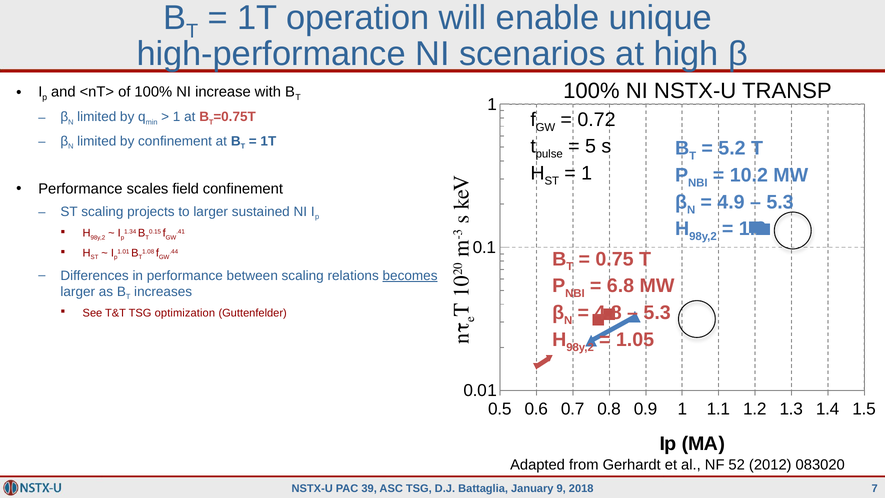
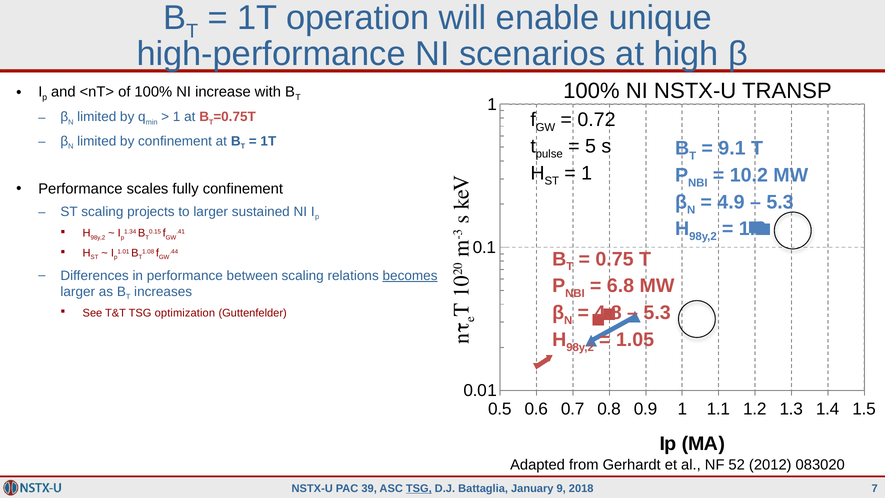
5.2: 5.2 -> 9.1 (732, 148)
field: field -> fully (186, 189)
TSG underline: none -> present (419, 488)
